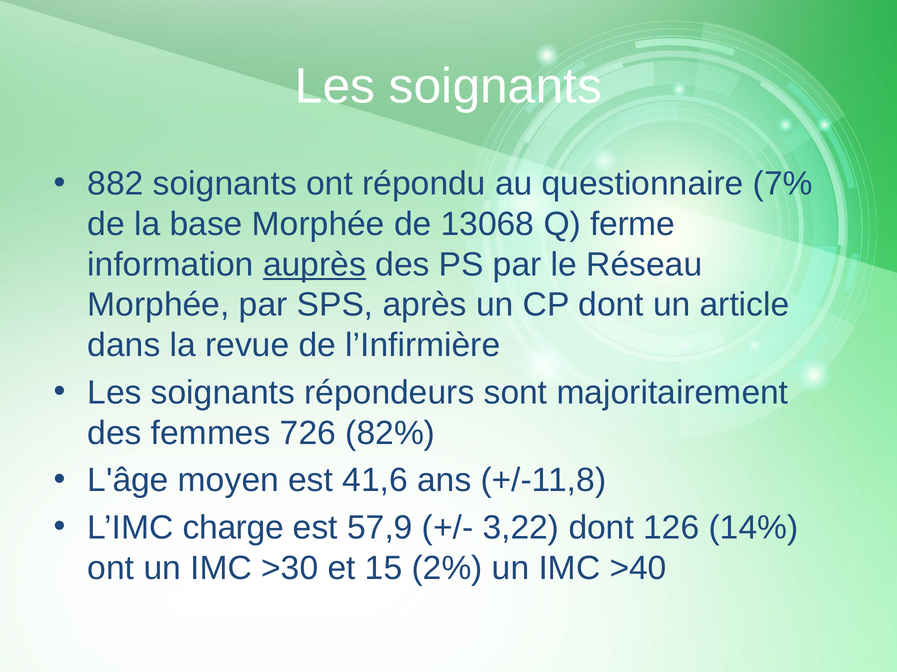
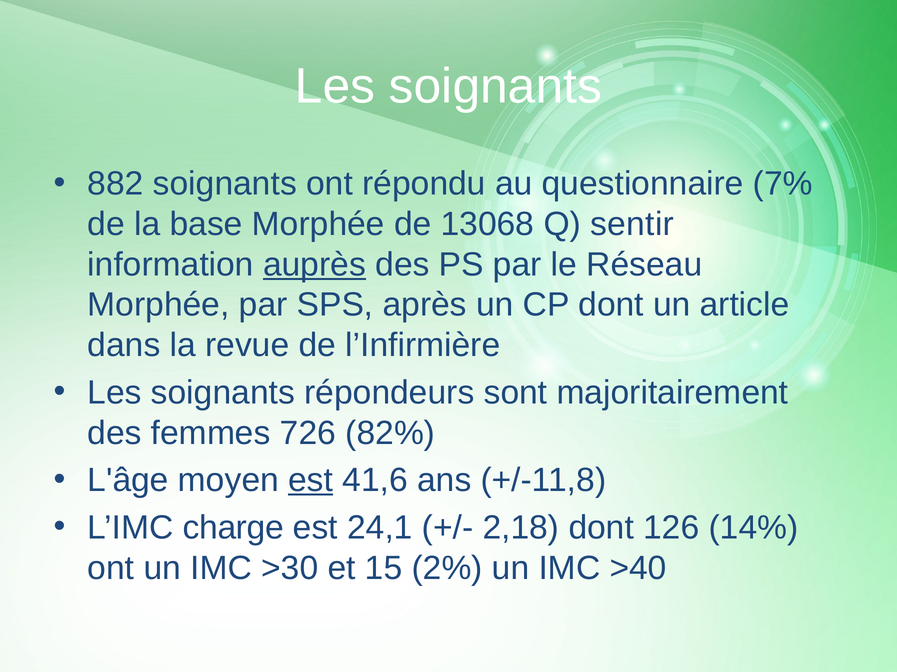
ferme: ferme -> sentir (632, 224)
est underline: none -> present (311, 481)
57,9: 57,9 -> 24,1 (380, 528)
3,22: 3,22 -> 2,18 (521, 528)
